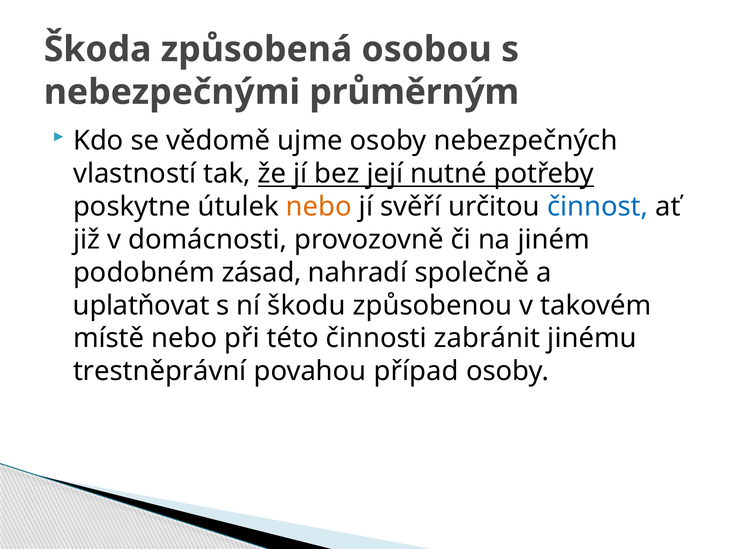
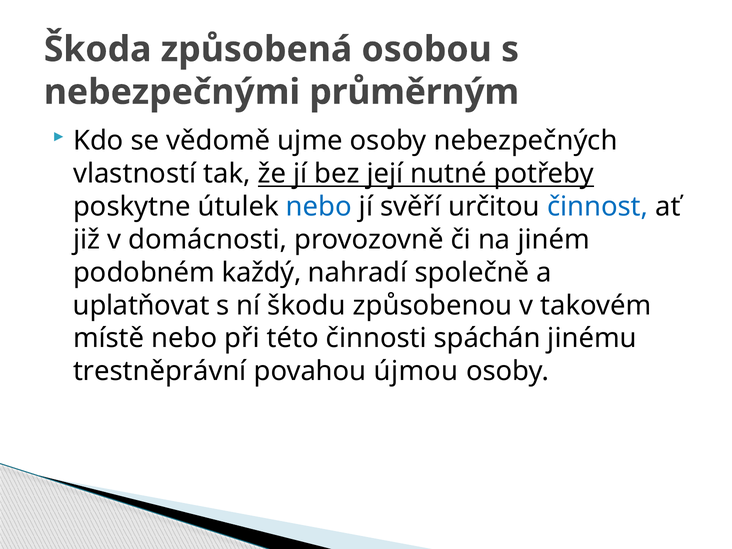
nebo colour: orange -> blue (319, 207)
zásad: zásad -> každý (262, 272)
zabránit: zabránit -> spáchán (487, 338)
případ: případ -> újmou (416, 371)
